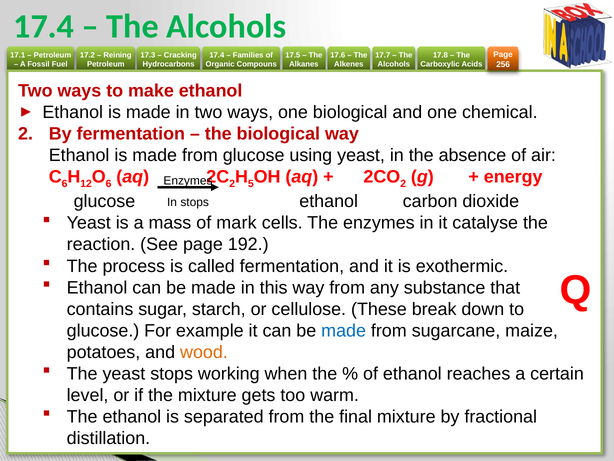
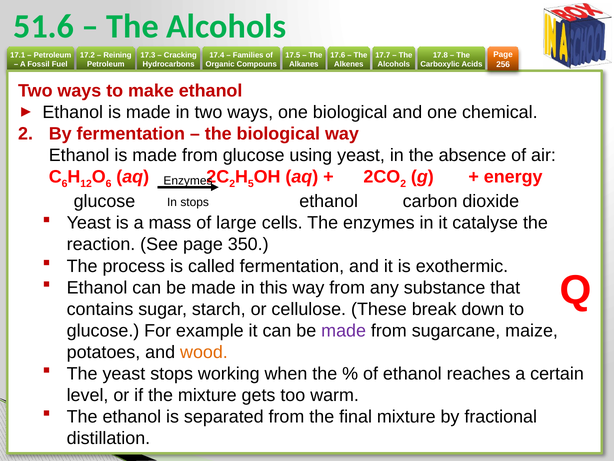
17.4: 17.4 -> 51.6 (44, 26)
mark: mark -> large (236, 223)
192: 192 -> 350 (248, 244)
made colour: blue -> purple (344, 330)
